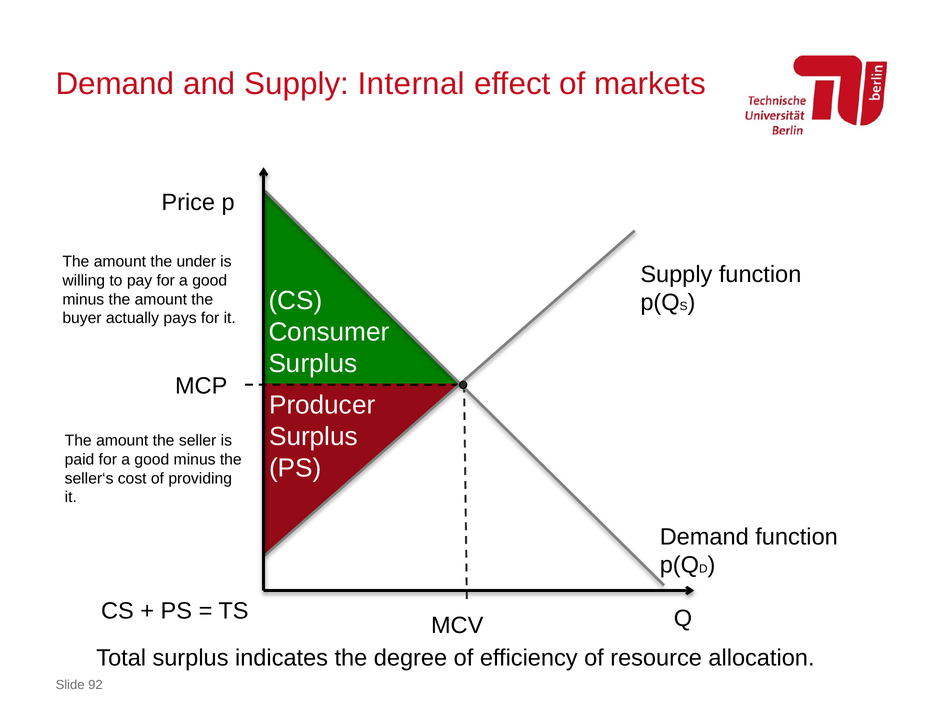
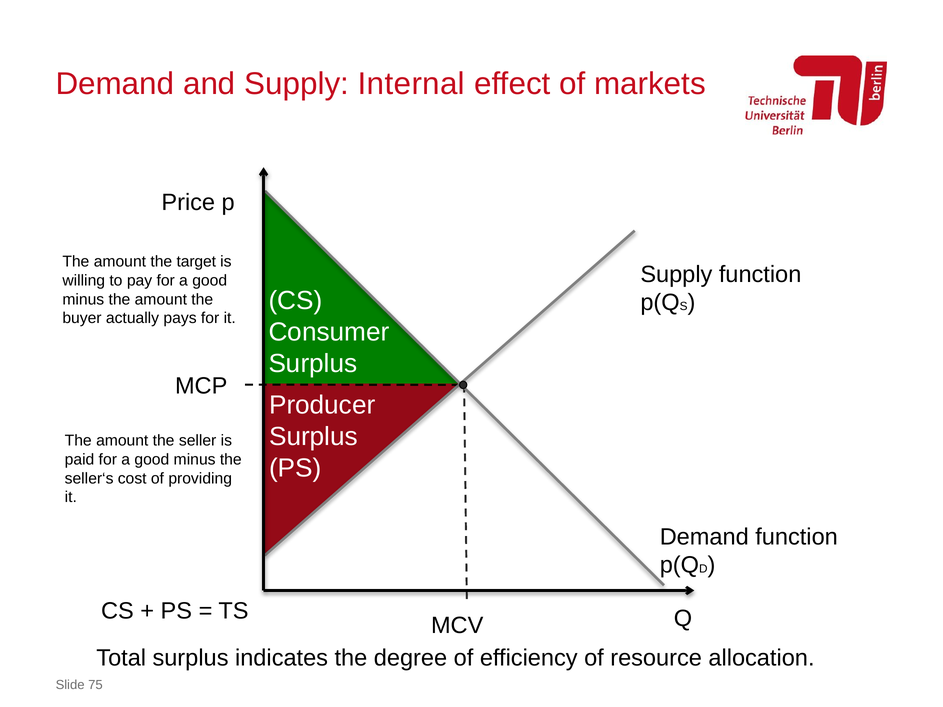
under: under -> target (196, 262)
92: 92 -> 75 (95, 685)
